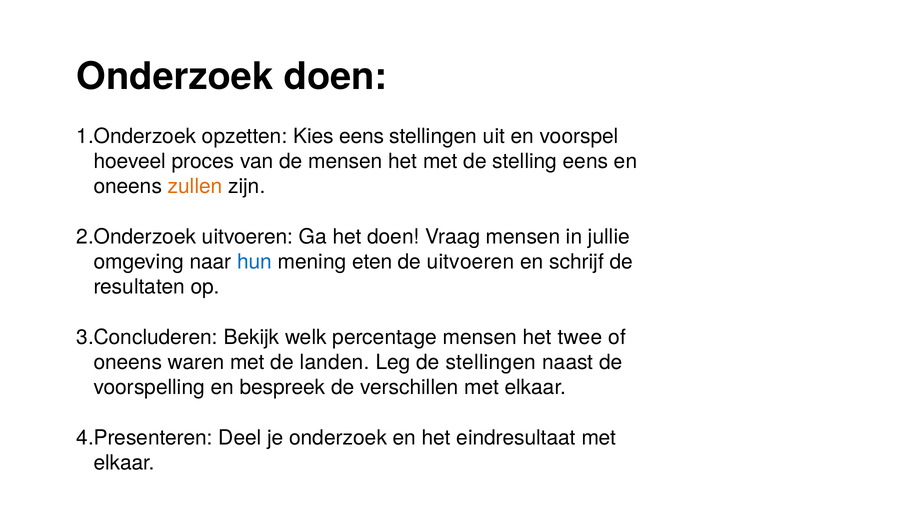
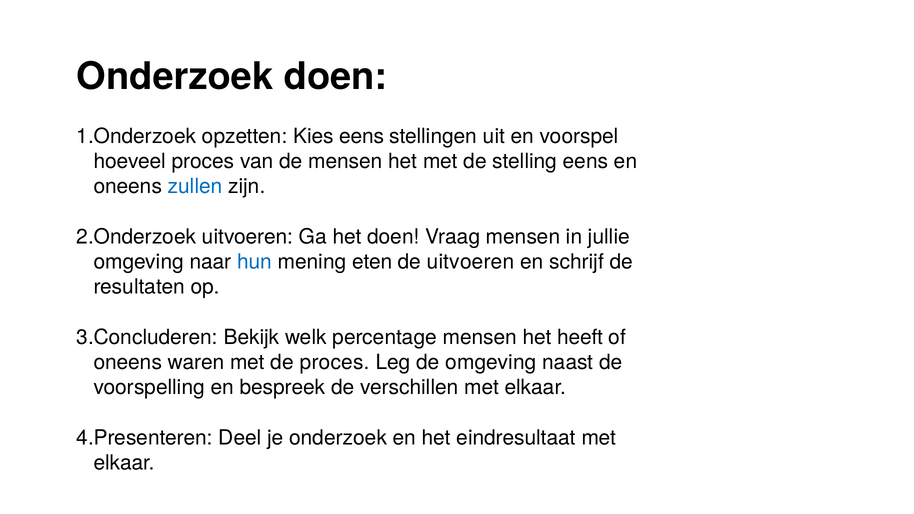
zullen colour: orange -> blue (195, 186)
twee: twee -> heeft (580, 337)
de landen: landen -> proces (335, 362)
de stellingen: stellingen -> omgeving (491, 362)
